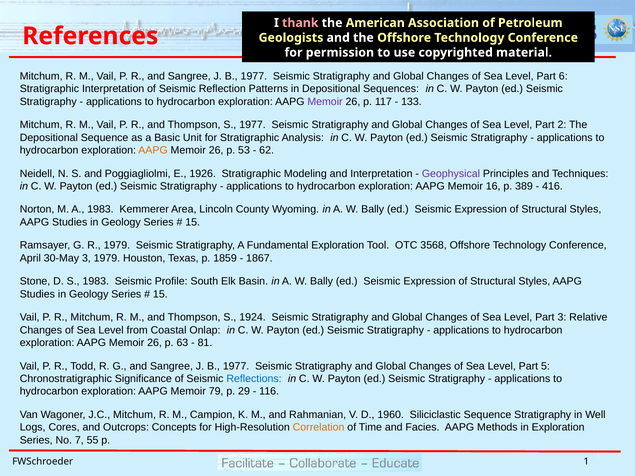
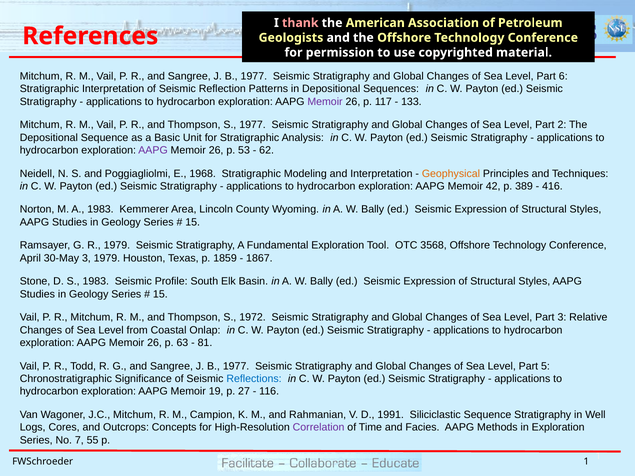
AAPG colour: orange -> purple (153, 150)
1926: 1926 -> 1968 (203, 174)
Geophysical colour: purple -> orange (451, 174)
16: 16 -> 42 (493, 186)
1924: 1924 -> 1972 (253, 318)
79: 79 -> 19 (216, 392)
29: 29 -> 27 (244, 392)
1960: 1960 -> 1991 (391, 415)
Correlation colour: orange -> purple (319, 428)
